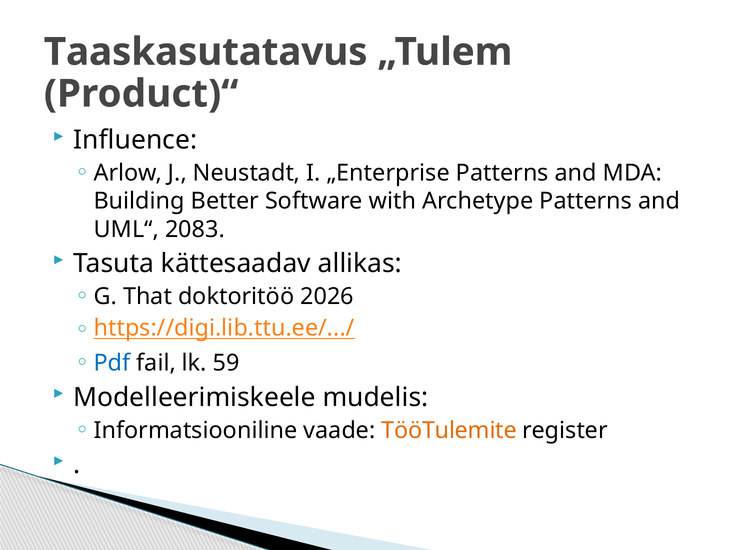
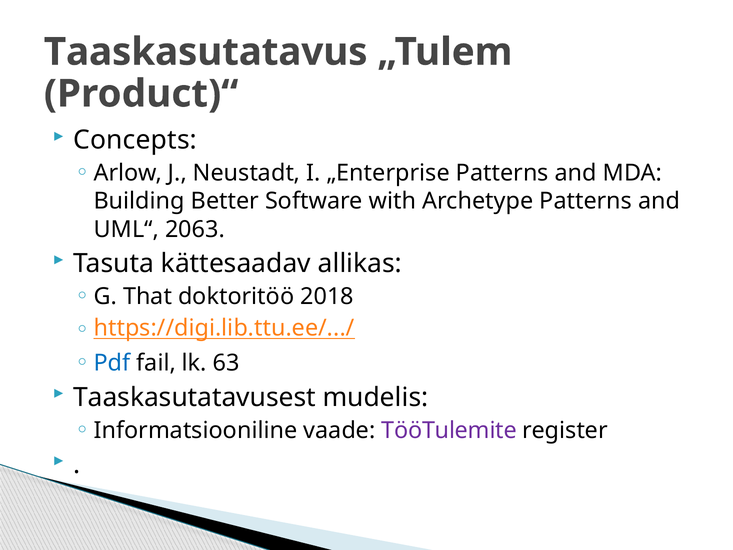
Influence: Influence -> Concepts (135, 140)
2083: 2083 -> 2063 (195, 229)
2026: 2026 -> 2018 (327, 296)
59: 59 -> 63 (226, 363)
Modelleerimiskeele: Modelleerimiskeele -> Taaskasutatavusest (194, 397)
TööTulemite colour: orange -> purple (449, 430)
